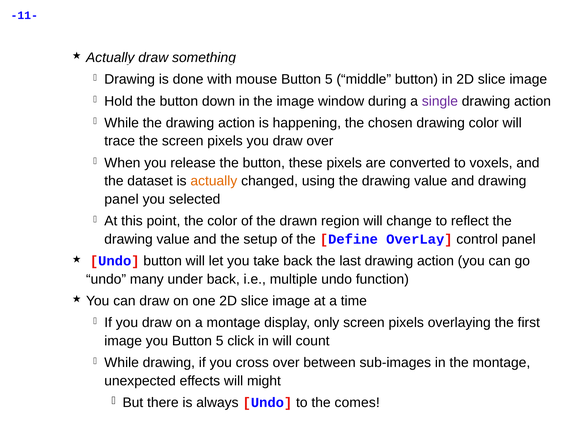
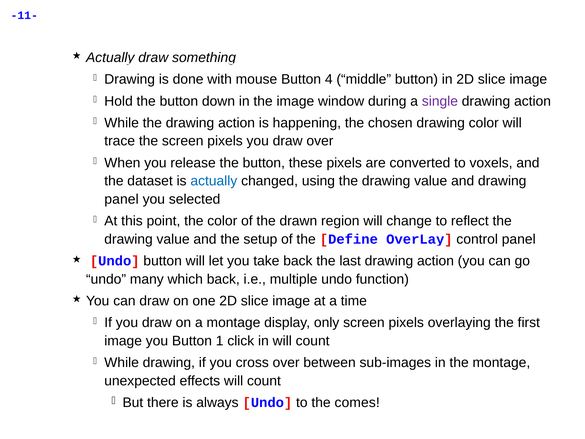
mouse Button 5: 5 -> 4 (329, 79)
actually colour: orange -> blue (214, 181)
under: under -> which (185, 279)
you Button 5: 5 -> 1 (220, 341)
effects will might: might -> count (264, 381)
